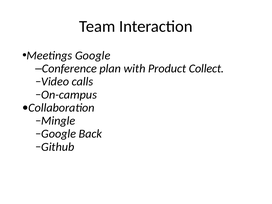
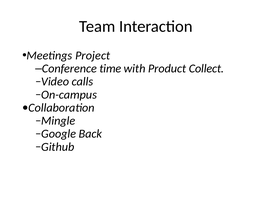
Meetings Google: Google -> Project (93, 55)
plan: plan -> time (110, 68)
